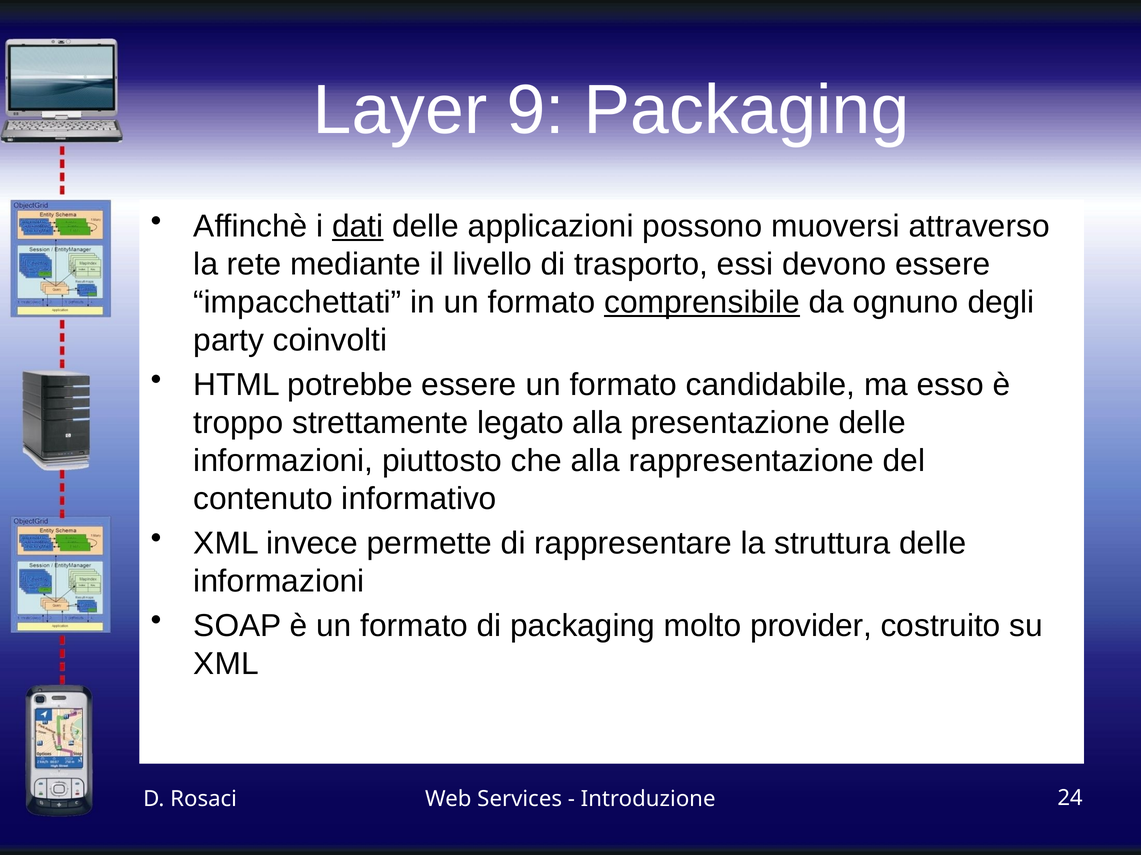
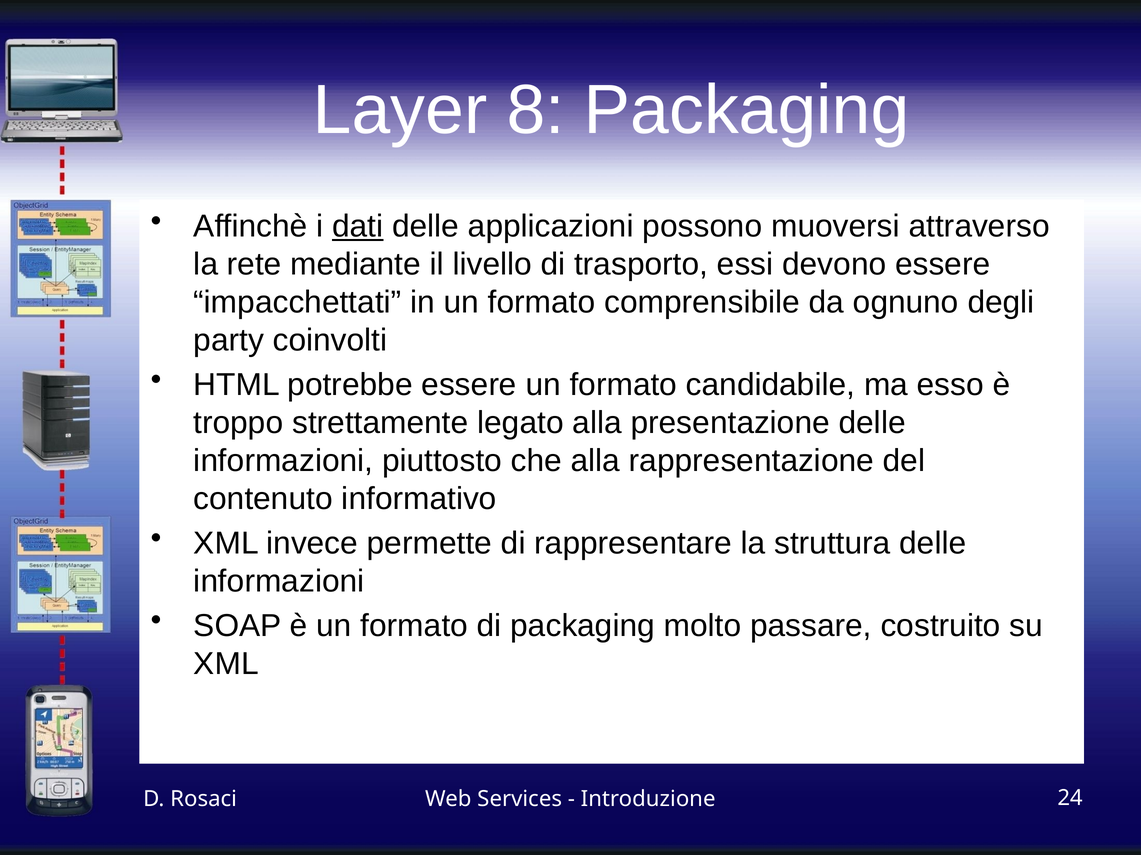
9: 9 -> 8 (536, 110)
comprensibile underline: present -> none (702, 303)
provider: provider -> passare (811, 626)
